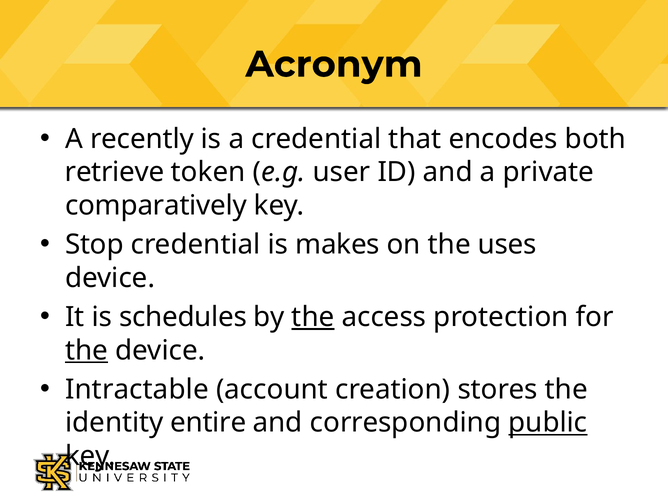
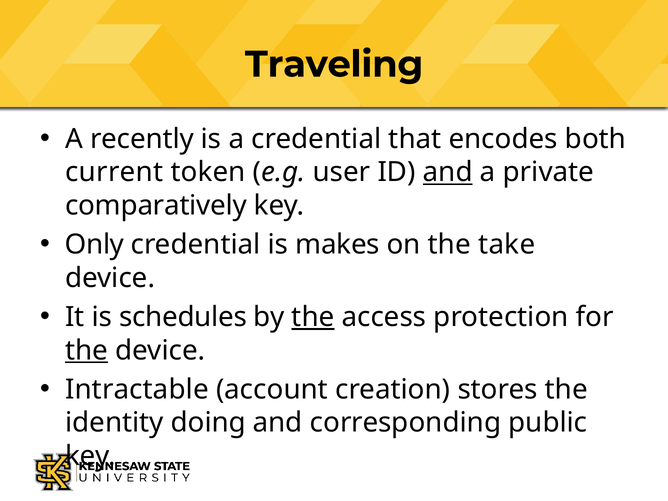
Acronym: Acronym -> Traveling (334, 64)
retrieve: retrieve -> current (114, 172)
and underline: none -> present (448, 172)
Stop: Stop -> Only (94, 245)
uses: uses -> take (507, 245)
entire: entire -> doing (208, 423)
public underline: present -> none (548, 423)
